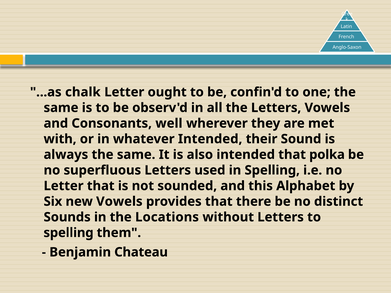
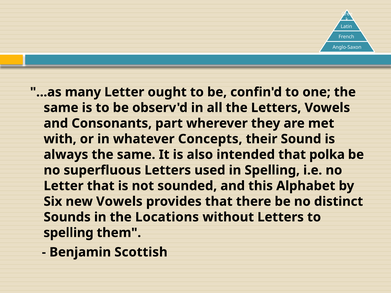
chalk: chalk -> many (83, 92)
well: well -> part (169, 123)
whatever Intended: Intended -> Concepts (210, 139)
Chateau: Chateau -> Scottish (141, 252)
